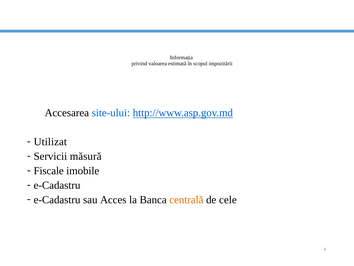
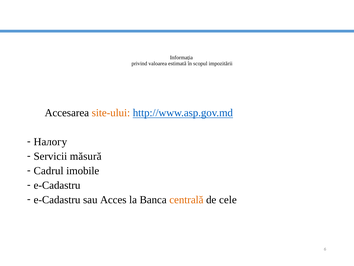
site-ului colour: blue -> orange (111, 113)
Utilizat: Utilizat -> Налогу (50, 142)
Fiscale: Fiscale -> Cadrul (49, 170)
